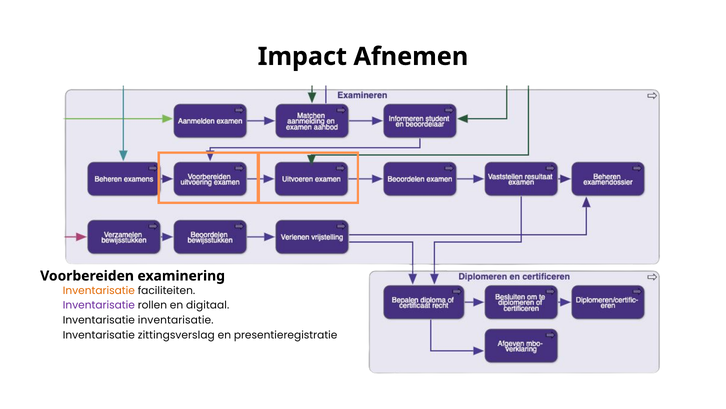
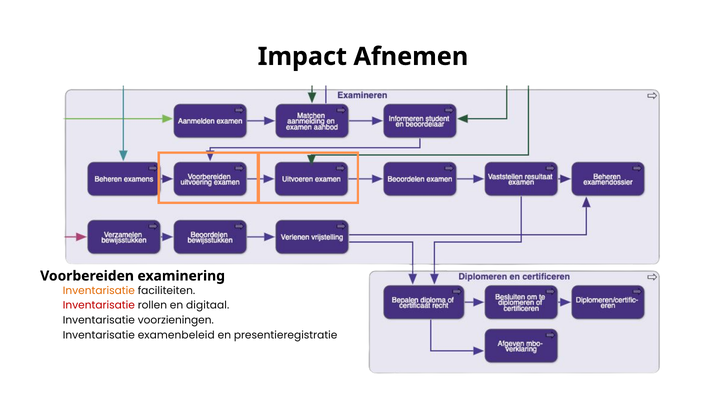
Inventarisatie colour: purple -> red (99, 305)
inventarisatie: inventarisatie -> voorzieningen (176, 320)
zittingsverslag: zittingsverslag -> examenbeleid (176, 335)
